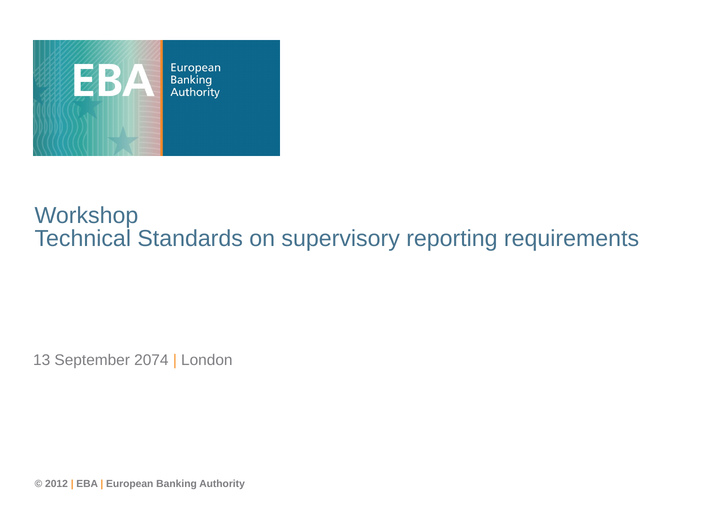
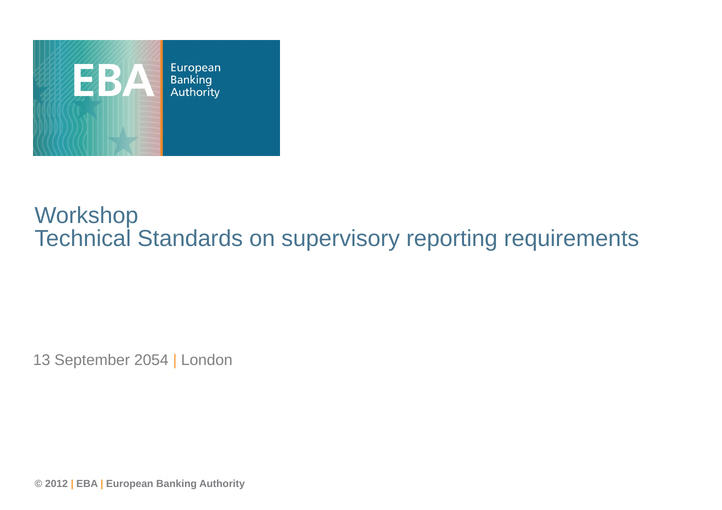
2074: 2074 -> 2054 (151, 361)
